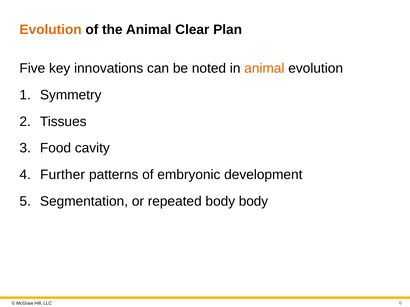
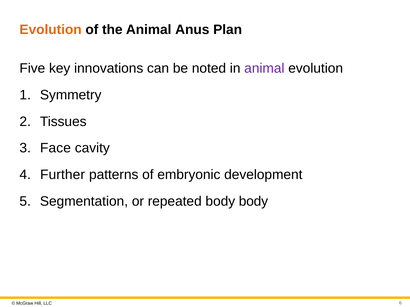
Clear: Clear -> Anus (192, 30)
animal colour: orange -> purple (264, 68)
Food: Food -> Face (55, 148)
